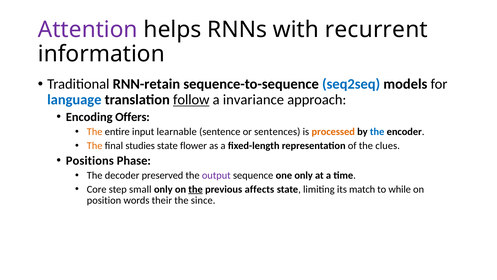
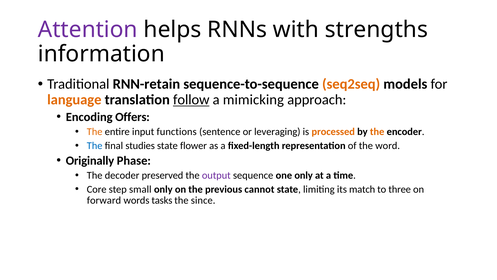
recurrent: recurrent -> strengths (376, 29)
seq2seq colour: blue -> orange (351, 84)
language colour: blue -> orange (74, 100)
invariance: invariance -> mimicking (253, 100)
learnable: learnable -> functions (177, 132)
sentences: sentences -> leveraging (277, 132)
the colour: blue -> orange (377, 132)
The colour: orange -> blue (95, 145)
clues: clues -> word (388, 145)
Positions: Positions -> Originally (90, 160)
the underline: present -> none (196, 189)
affects: affects -> cannot (259, 189)
while: while -> three (400, 189)
position: position -> forward (104, 200)
their: their -> tasks (162, 200)
